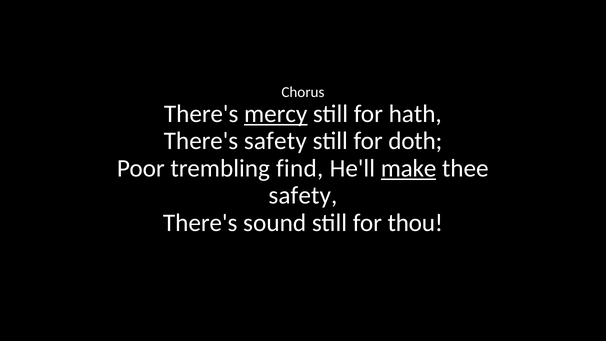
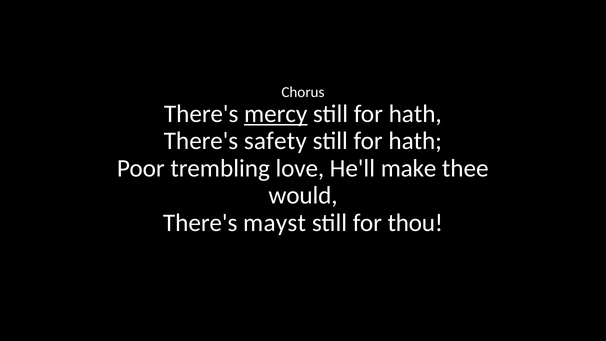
doth: doth -> hath (415, 141)
find: find -> love (300, 168)
make underline: present -> none (409, 168)
safety: safety -> would (303, 196)
sound: sound -> mayst (275, 223)
